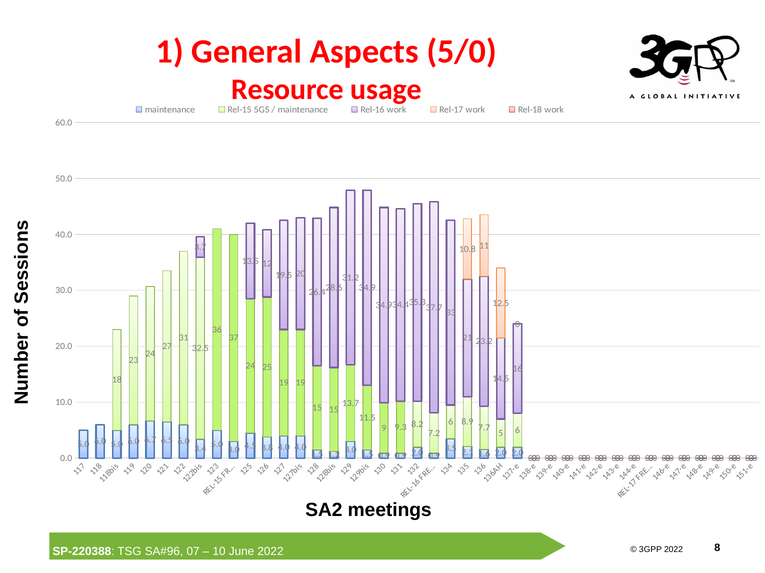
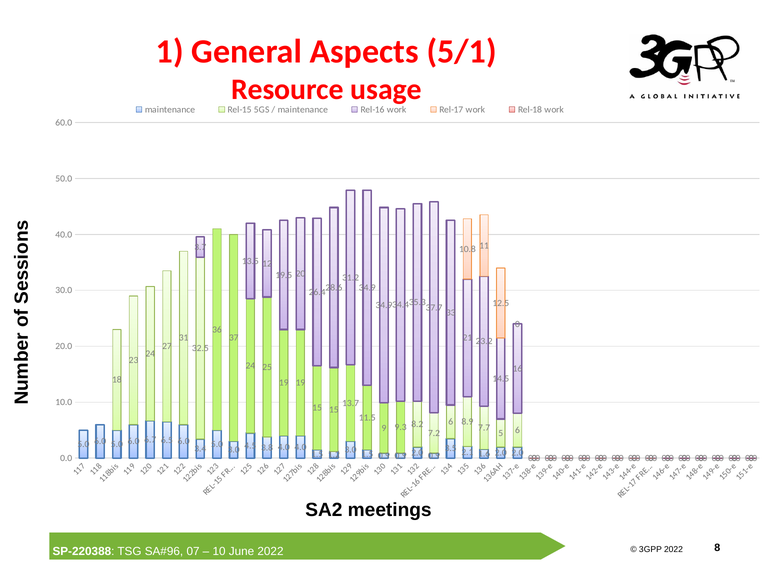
5/0: 5/0 -> 5/1 (462, 51)
